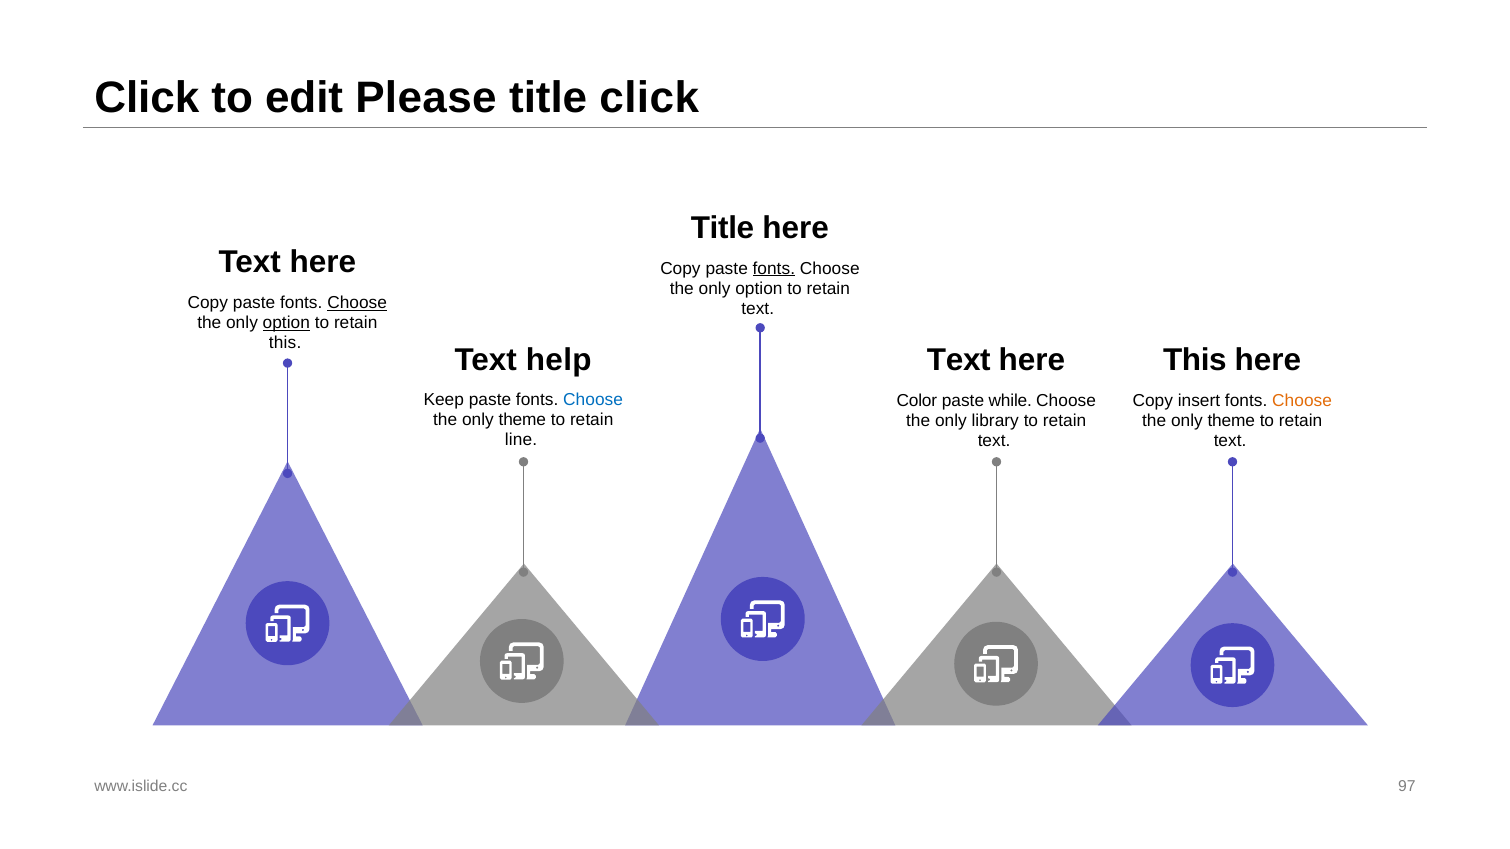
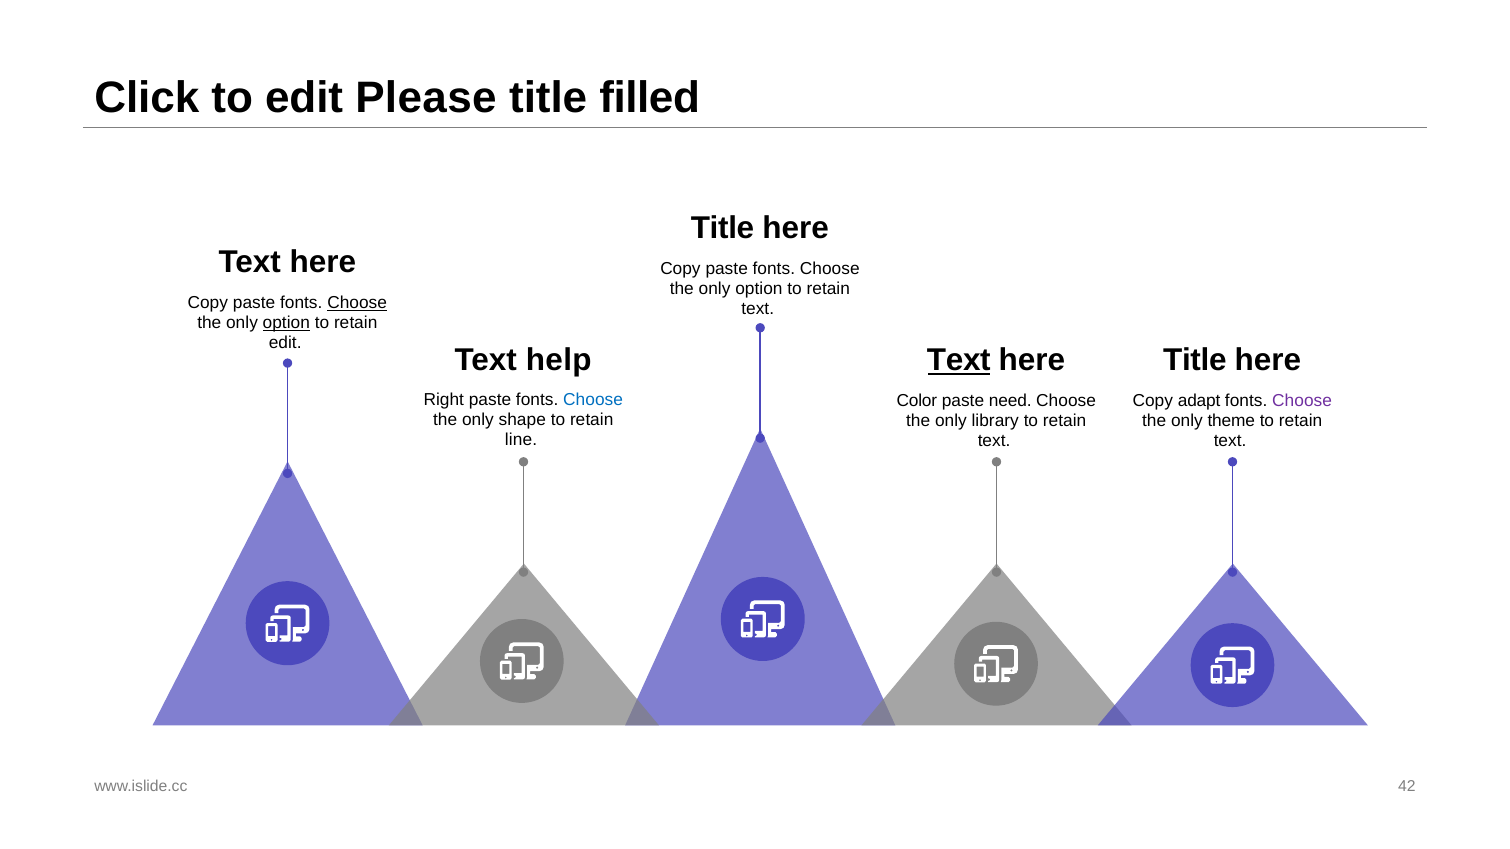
title click: click -> filled (650, 98)
fonts underline: present -> none (774, 269)
this: this -> edit (285, 343)
Text underline: none -> present (959, 361)
This: This -> Title (1195, 361)
Keep: Keep -> Right (444, 400)
while: while -> need (1010, 401)
insert: insert -> adapt (1199, 401)
Choose colour: orange -> purple (1302, 401)
theme: theme -> shape (522, 420)
97: 97 -> 42 (1407, 787)
